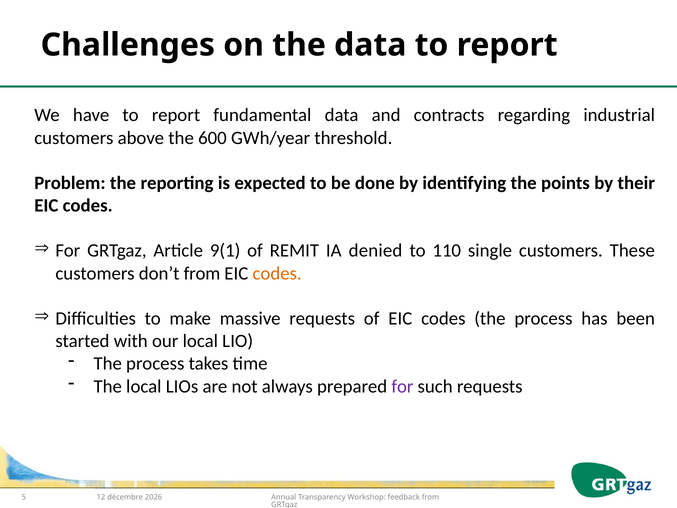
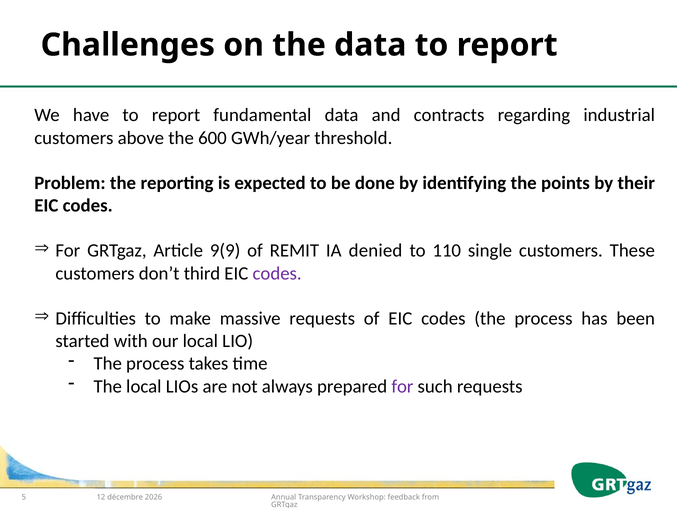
9(1: 9(1 -> 9(9 (225, 251)
don’t from: from -> third (202, 273)
codes colour: orange -> purple (277, 273)
